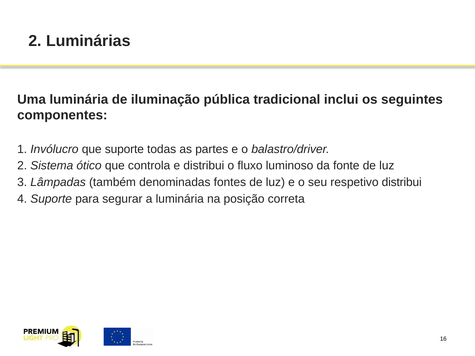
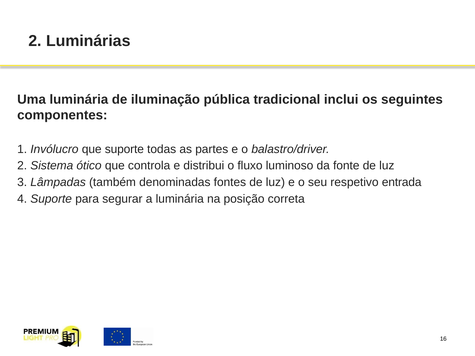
respetivo distribui: distribui -> entrada (402, 182)
